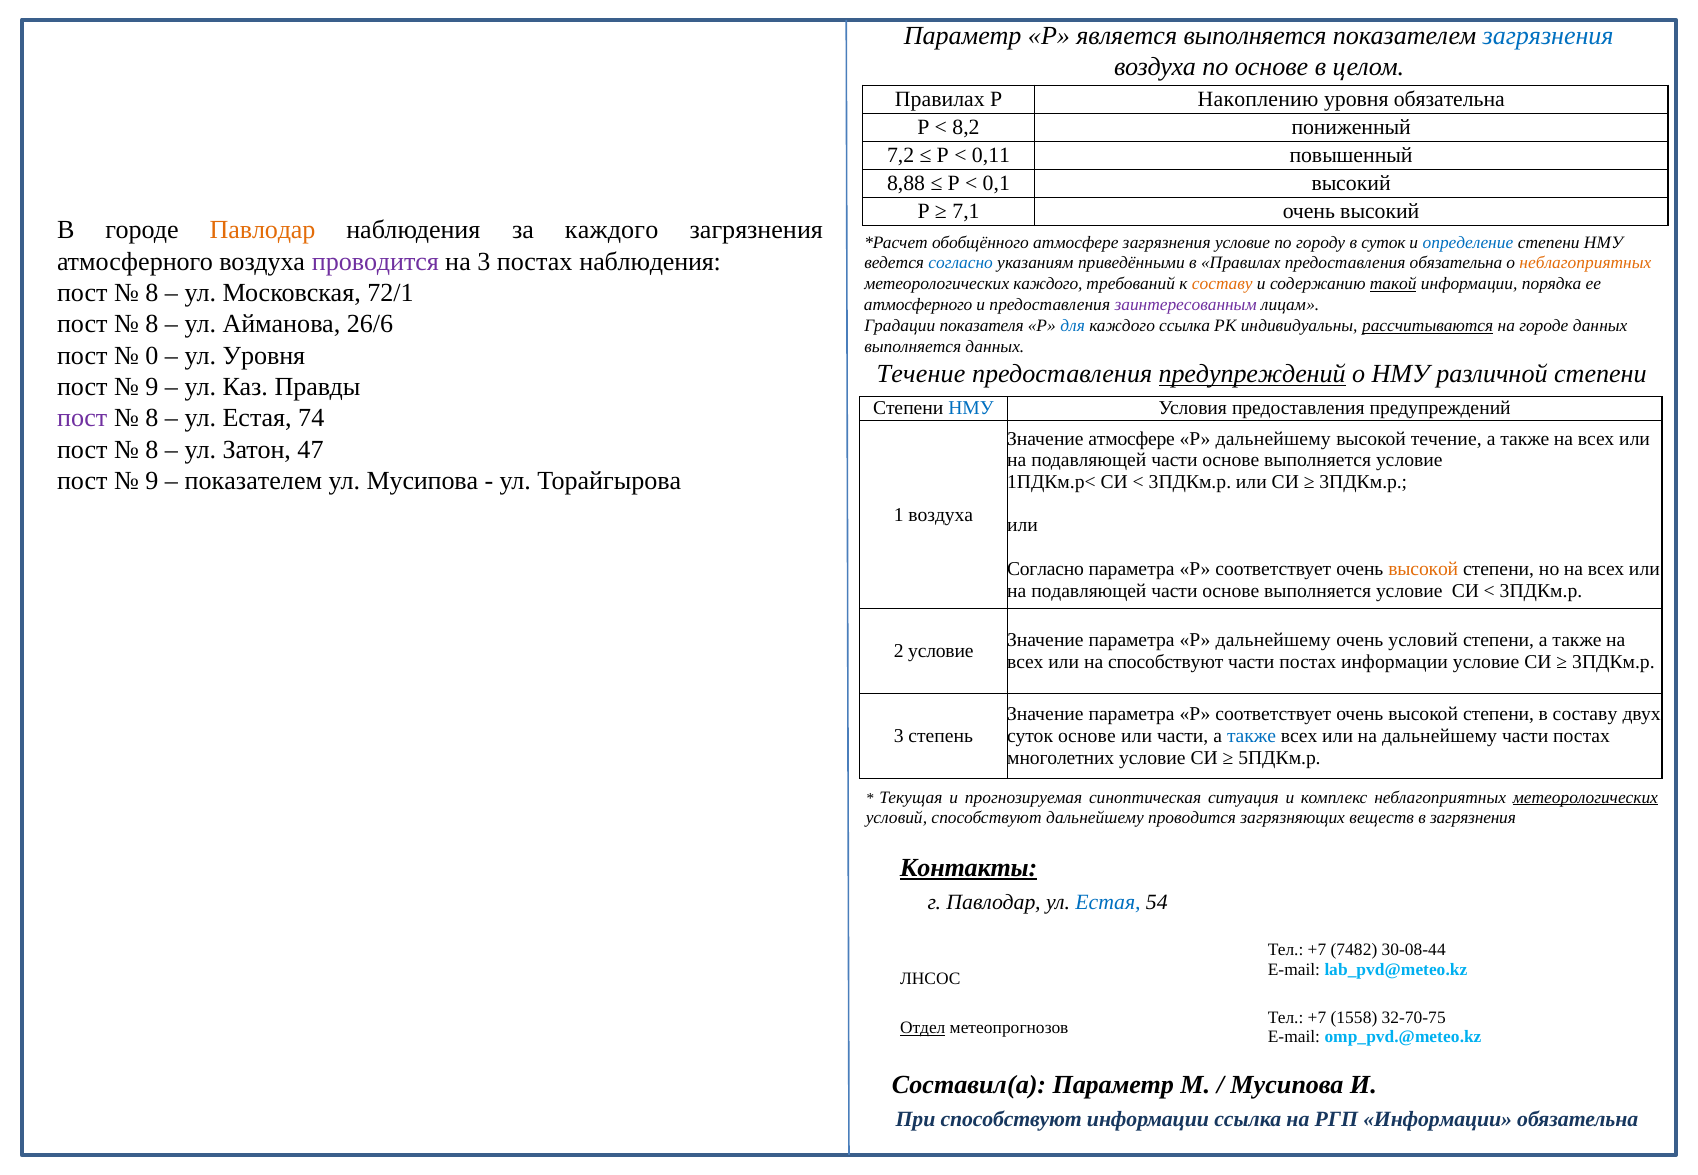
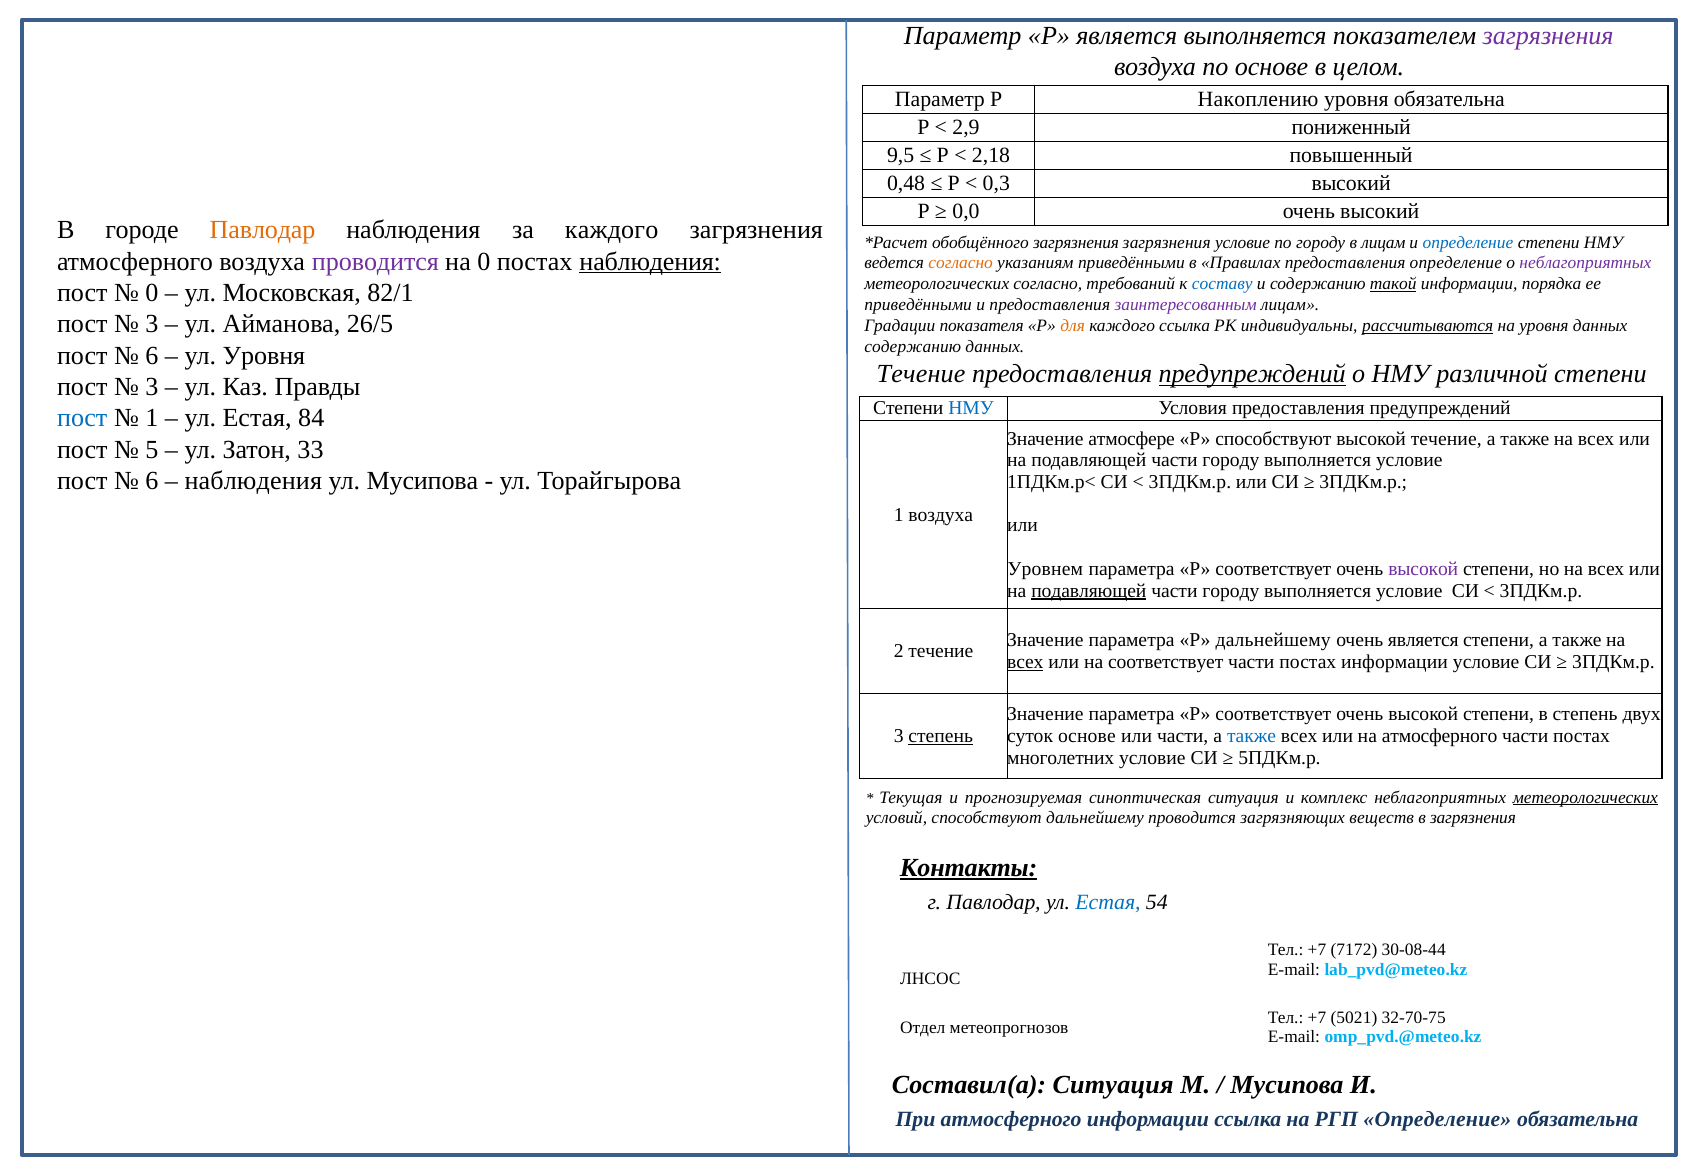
загрязнения colour: blue -> purple (1548, 36)
Правилах: Правилах -> Параметр (940, 99)
8,2: 8,2 -> 2,9 (966, 127)
7,2: 7,2 -> 9,5 (901, 155)
0,11: 0,11 -> 2,18 (991, 155)
8,88: 8,88 -> 0,48 (906, 183)
0,1: 0,1 -> 0,3 (996, 183)
7,1: 7,1 -> 0,0 (966, 211)
обобщённого атмосфере: атмосфере -> загрязнения (1076, 242)
в суток: суток -> лицам (1383, 242)
на 3: 3 -> 0 (484, 262)
наблюдения underline: none -> present (650, 262)
согласно colour: blue -> orange (961, 263)
предоставления обязательна: обязательна -> определение (1456, 263)
неблагоприятных colour: orange -> purple (1585, 263)
метеорологических каждого: каждого -> согласно (1048, 284)
составу colour: orange -> blue (1222, 284)
8: 8 -> 0 (152, 293)
72/1: 72/1 -> 82/1 (391, 293)
атмосферного: атмосферного -> приведёнными (918, 305)
8: 8 -> 3 (152, 324)
26/6: 26/6 -> 26/5 (370, 324)
для colour: blue -> orange (1073, 326)
на городе: городе -> уровня (1544, 326)
выполняется: выполняется -> содержанию (913, 347)
0: 0 -> 6 (152, 356)
9: 9 -> 3 (152, 387)
пост colour: purple -> blue (82, 418)
8: 8 -> 1 (152, 418)
74: 74 -> 84 (311, 418)
дальнейшему: дальнейшему -> способствуют (1273, 439)
8: 8 -> 5 (152, 450)
47: 47 -> 33 (311, 450)
основе: основе -> городу (1231, 461)
9: 9 -> 6 (152, 481)
показателем: показателем -> наблюдения (253, 481)
Согласно: Согласно -> Уровнем (1045, 569)
высокой colour: orange -> purple (1423, 569)
подавляющей underline: none -> present (1089, 591)
основе: основе -> городу (1231, 591)
очень условий: условий -> является (1423, 641)
2 условие: условие -> течение (941, 652)
всех underline: none -> present (1025, 662)
на способствуют: способствуют -> соответствует (1166, 662)
в составу: составу -> степень (1585, 715)
степень underline: none -> present (941, 737)
на дальнейшему: дальнейшему -> атмосферного (1440, 737)
7482: 7482 -> 7172 (1354, 950)
1558: 1558 -> 5021 (1354, 1018)
Отдел underline: present -> none (923, 1028)
Составил(а Параметр: Параметр -> Ситуация (1113, 1085)
При способствуют: способствуют -> атмосферного (1011, 1119)
РГП Информации: Информации -> Определение (1437, 1119)
